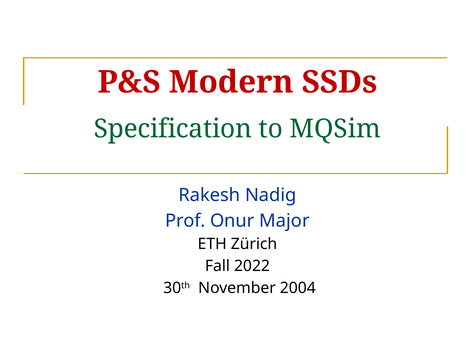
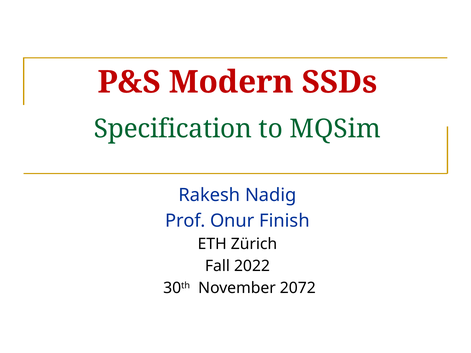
Major: Major -> Finish (284, 221)
2004: 2004 -> 2072 (298, 288)
